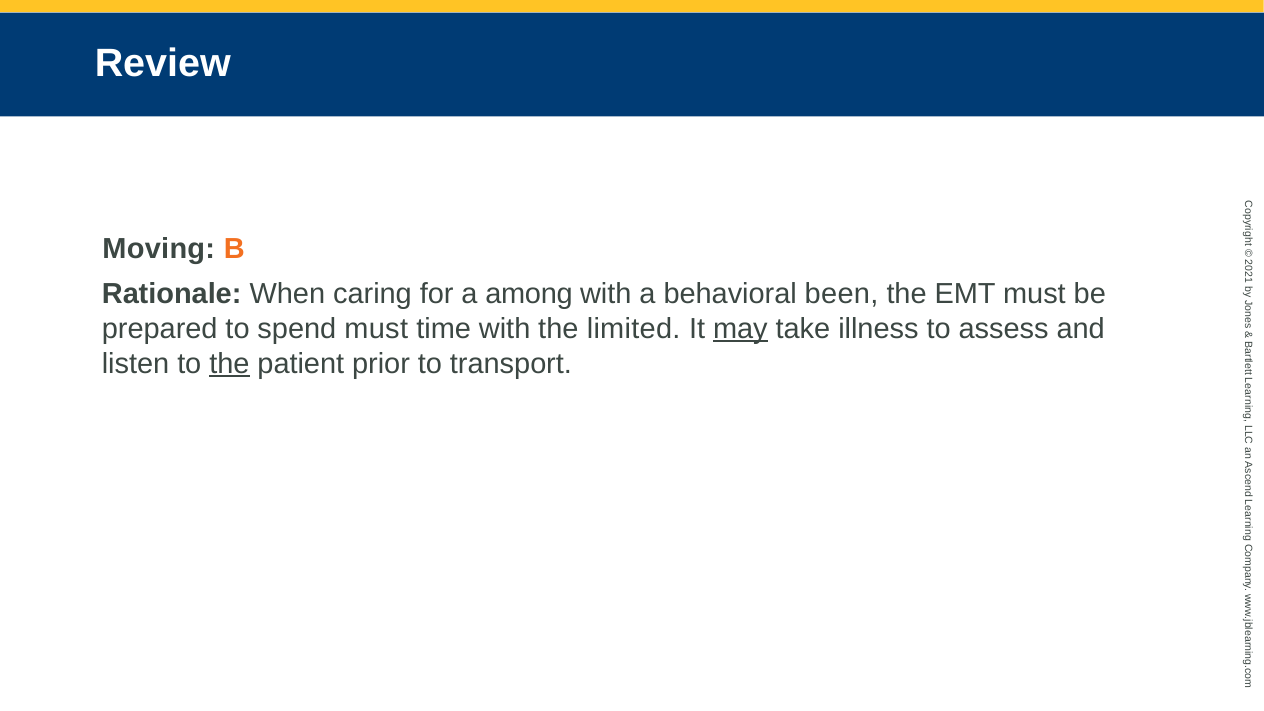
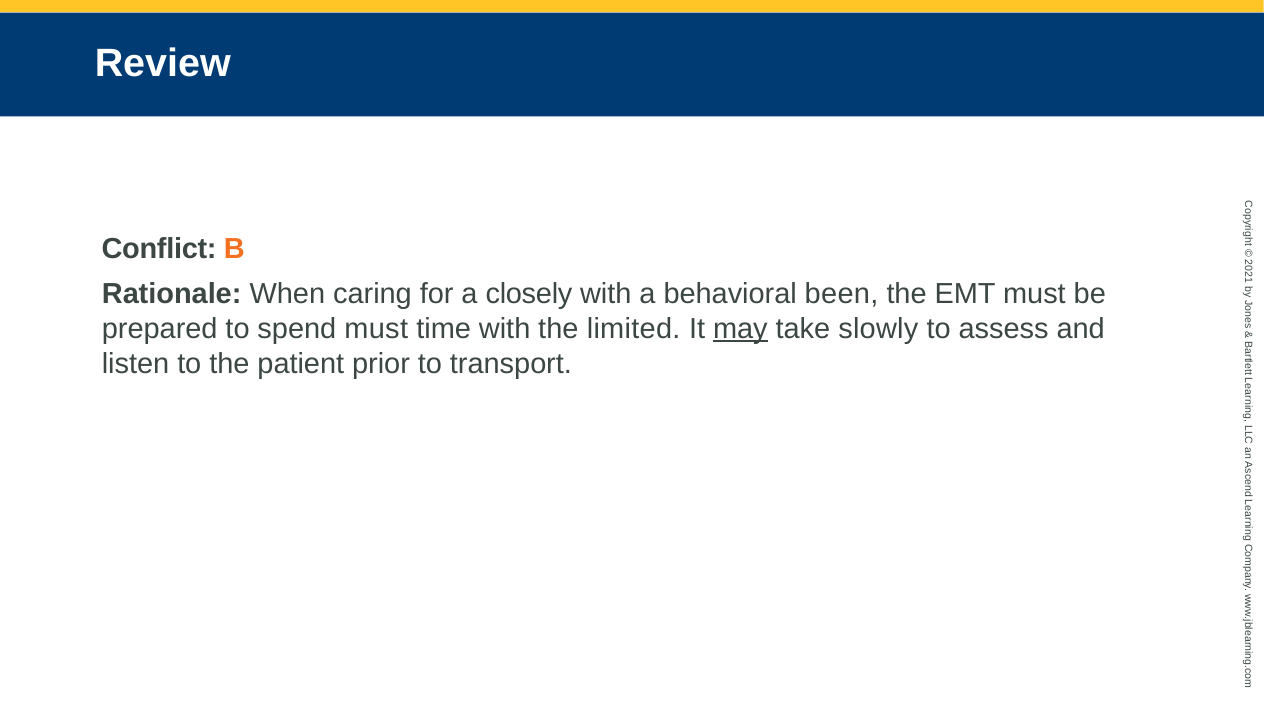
Moving: Moving -> Conflict (159, 249)
among: among -> closely (529, 294)
illness: illness -> slowly (878, 329)
the underline: present -> none (229, 364)
